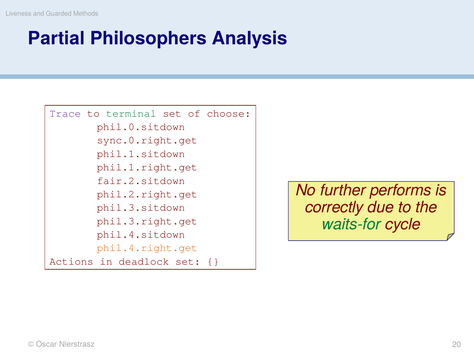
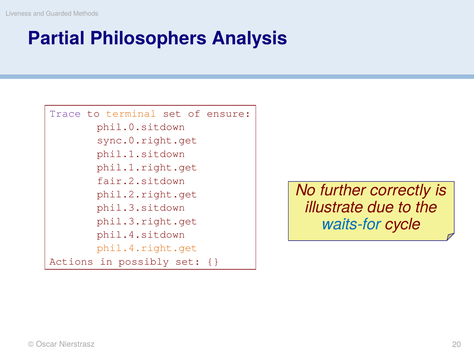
terminal colour: green -> orange (131, 113)
choose: choose -> ensure (229, 113)
performs: performs -> correctly (401, 190)
correctly: correctly -> illustrate (334, 208)
waits-for colour: green -> blue (351, 225)
deadlock: deadlock -> possibly (144, 262)
